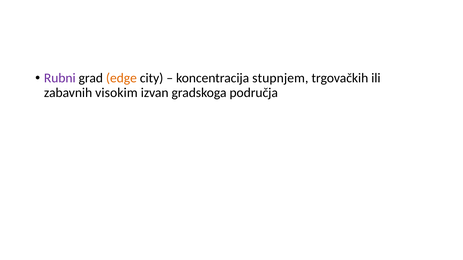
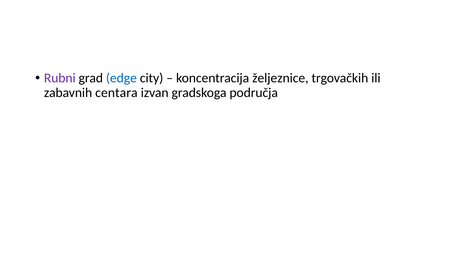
edge colour: orange -> blue (121, 78)
stupnjem: stupnjem -> željeznice (280, 78)
visokim: visokim -> centara (116, 93)
